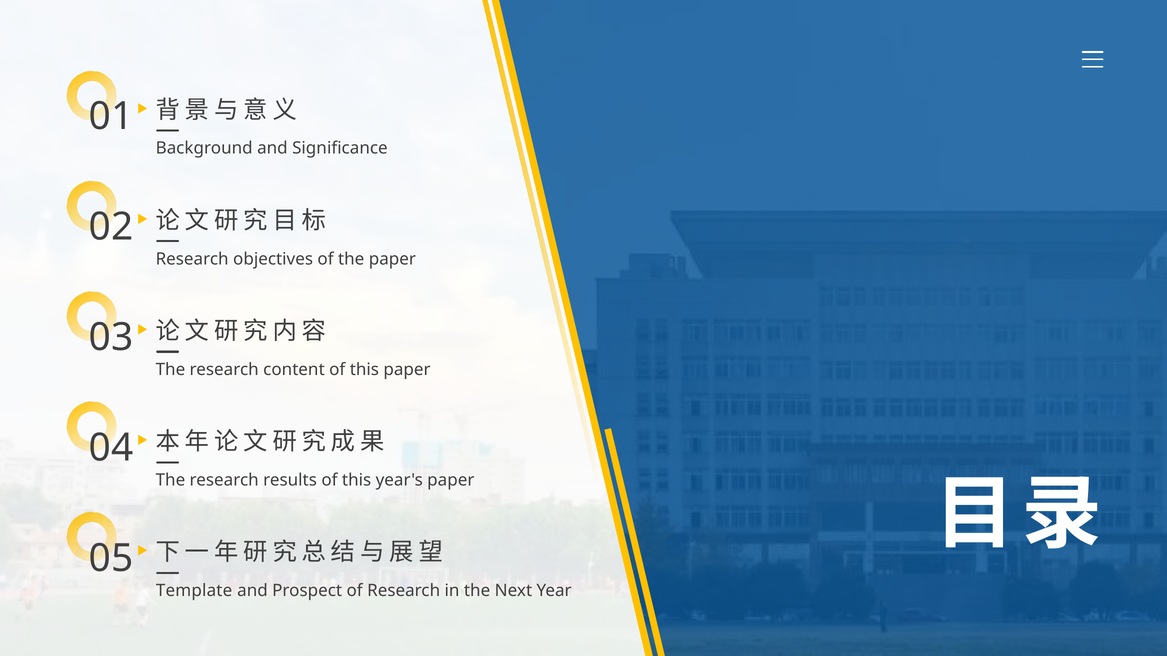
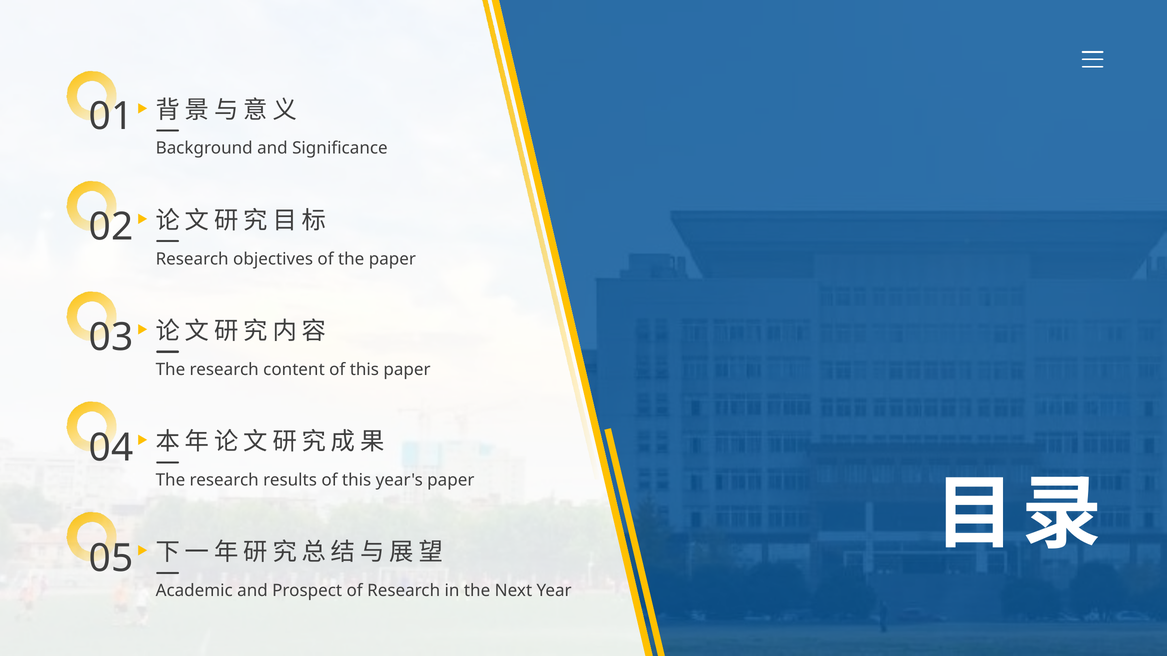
Template: Template -> Academic (194, 591)
